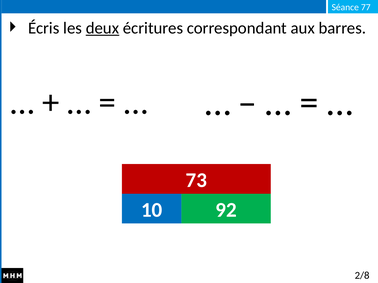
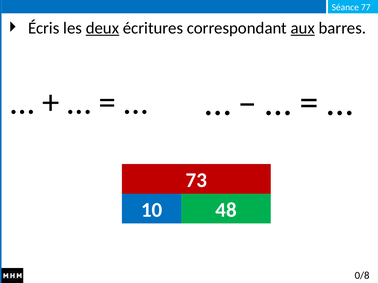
aux underline: none -> present (303, 28)
92: 92 -> 48 (226, 210)
2/8: 2/8 -> 0/8 (362, 276)
